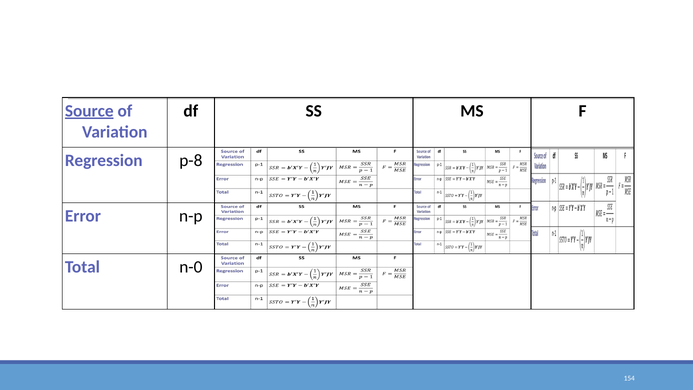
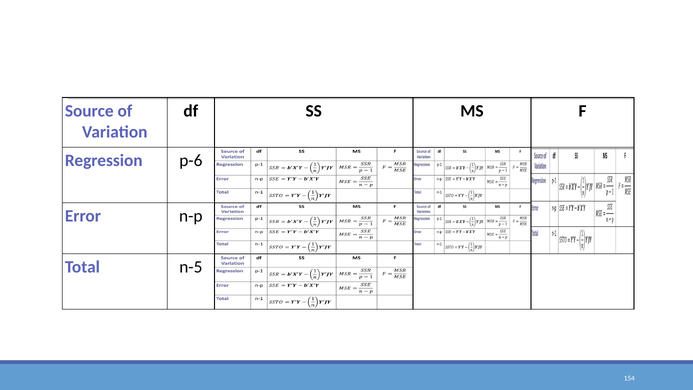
Source underline: present -> none (89, 111)
p-8: p-8 -> p-6 (191, 161)
n-0: n-0 -> n-5 (191, 267)
